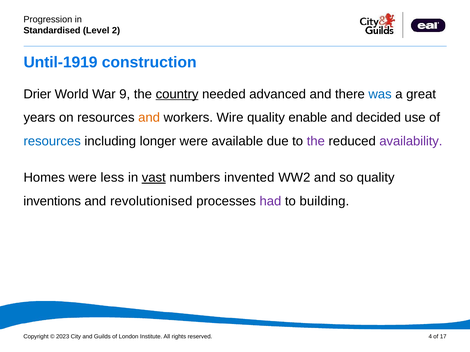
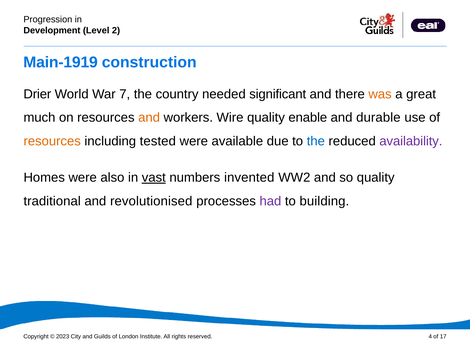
Standardised: Standardised -> Development (52, 31)
Until-1919: Until-1919 -> Main-1919 (61, 62)
9: 9 -> 7 (125, 94)
country underline: present -> none (177, 94)
advanced: advanced -> significant (278, 94)
was colour: blue -> orange (380, 94)
years: years -> much (39, 118)
decided: decided -> durable (378, 118)
resources colour: blue -> orange (52, 141)
longer: longer -> tested (158, 141)
the colour: purple -> blue (316, 141)
less: less -> also (112, 178)
inventions: inventions -> traditional (52, 201)
